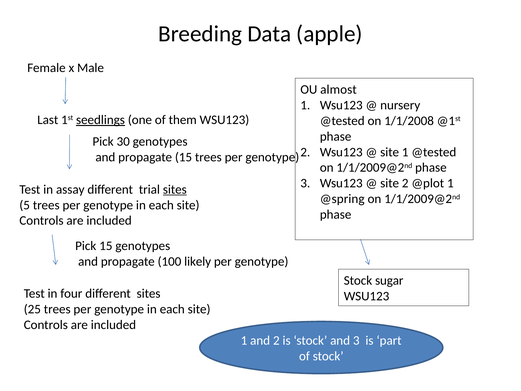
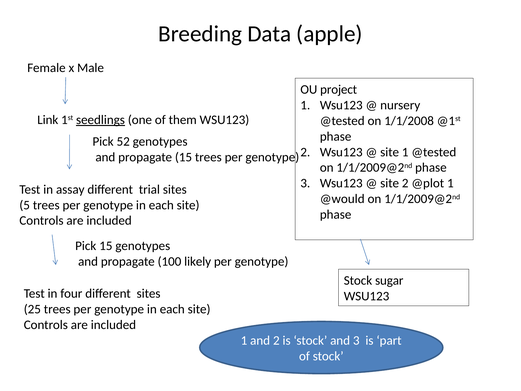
almost: almost -> project (339, 89)
Last: Last -> Link (48, 120)
30: 30 -> 52 (123, 142)
sites underline: present -> none (175, 189)
@spring: @spring -> @would (342, 199)
